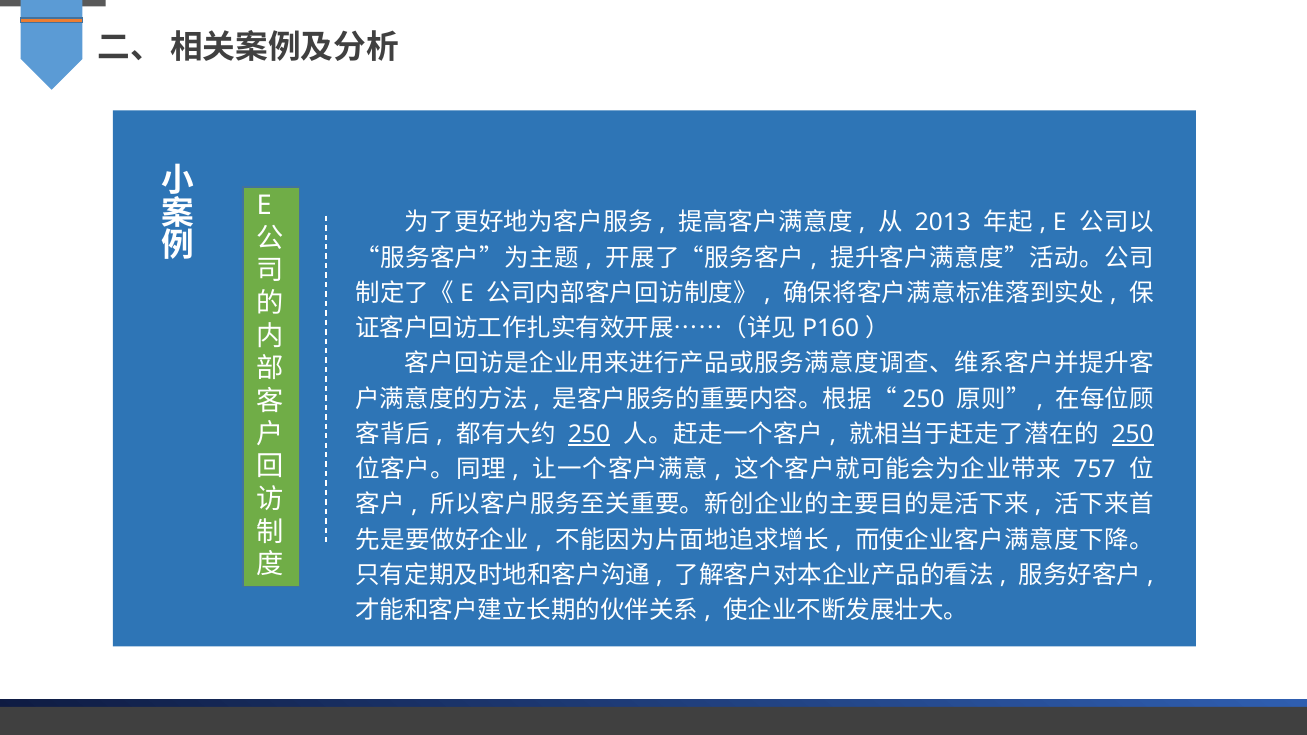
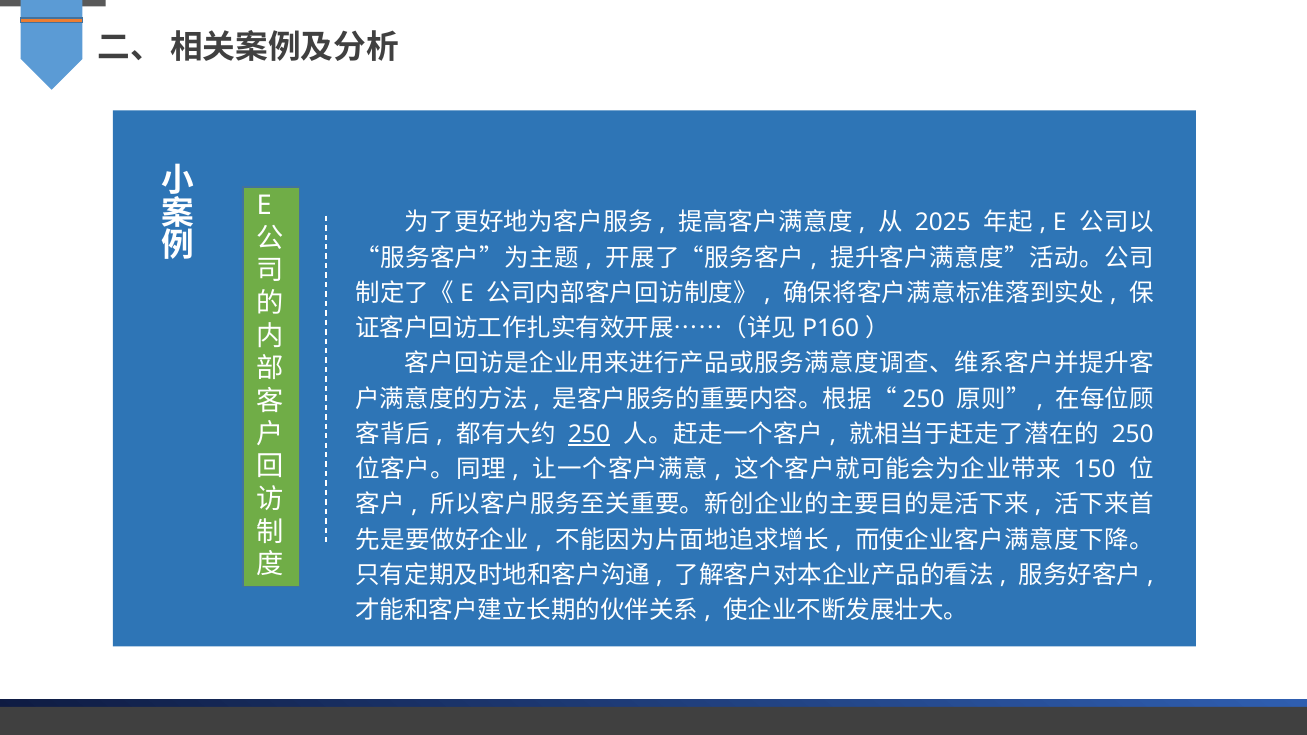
2013: 2013 -> 2025 (943, 223)
250 underline: present -> none (1133, 434)
757: 757 -> 150 (1095, 470)
